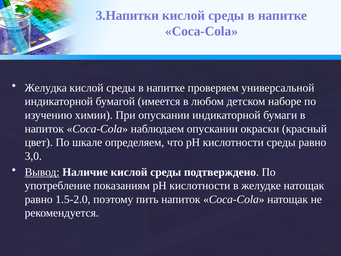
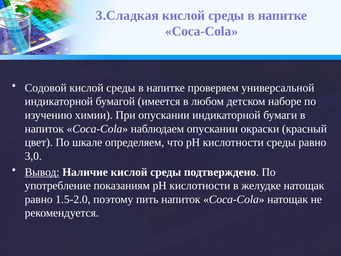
3.Напитки: 3.Напитки -> 3.Сладкая (127, 15)
Желудка: Желудка -> Содовой (46, 88)
